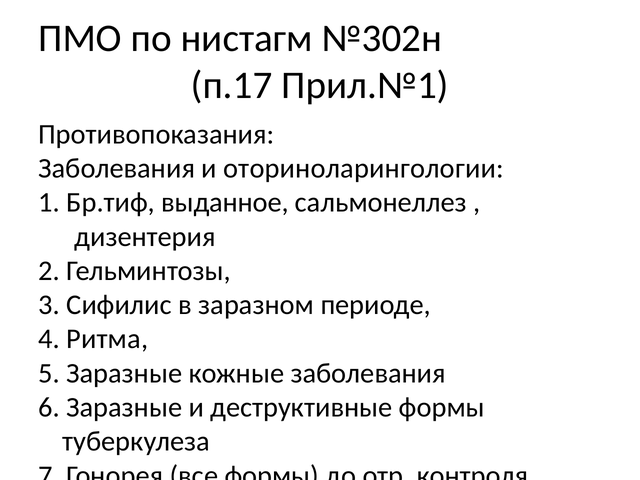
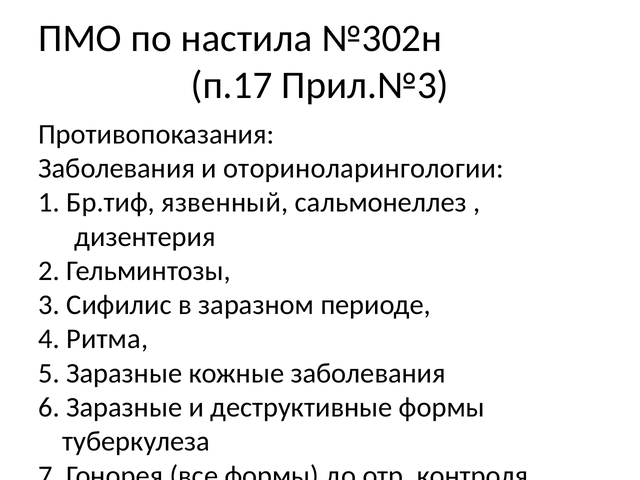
нистагм: нистагм -> настила (247, 38)
Прил.№1: Прил.№1 -> Прил.№3 (365, 85)
выданное: выданное -> язвенный (225, 202)
